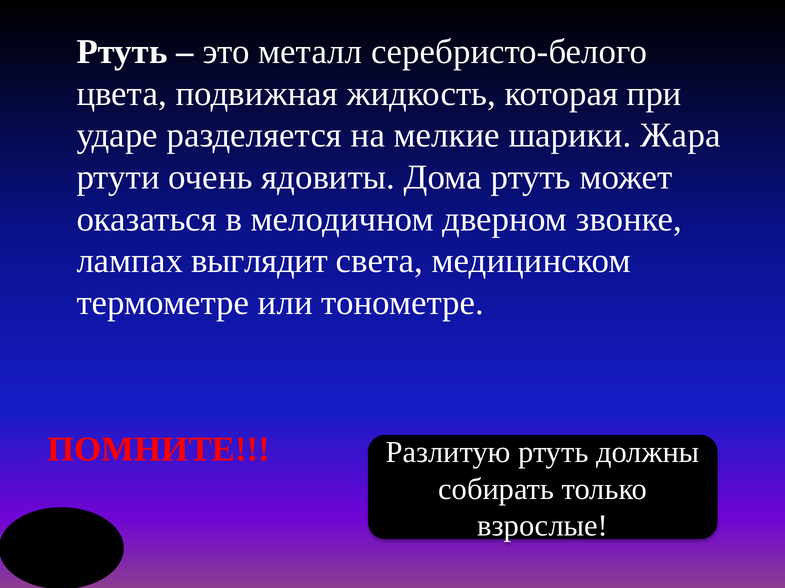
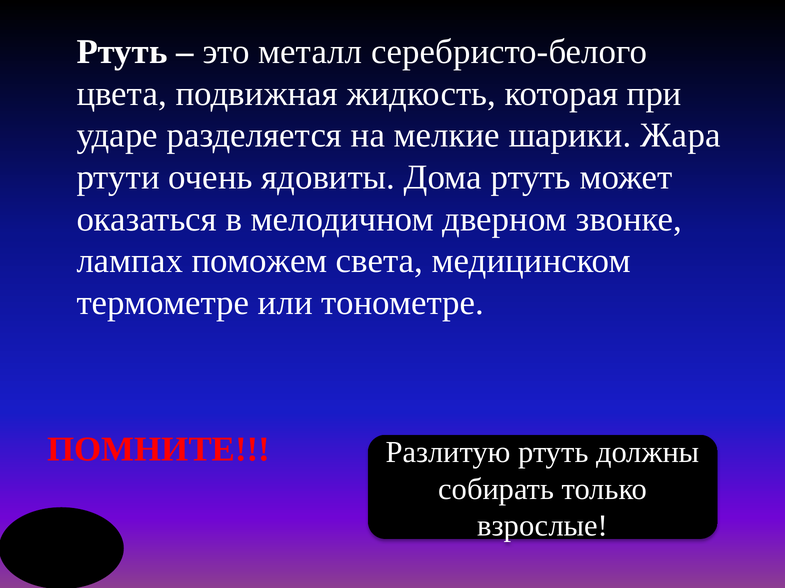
выглядит: выглядит -> поможем (260, 261)
